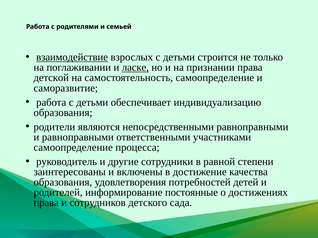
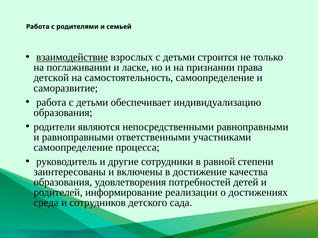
ласке underline: present -> none (135, 68)
постоянные: постоянные -> реализации (191, 193)
права: права -> среда (46, 203)
